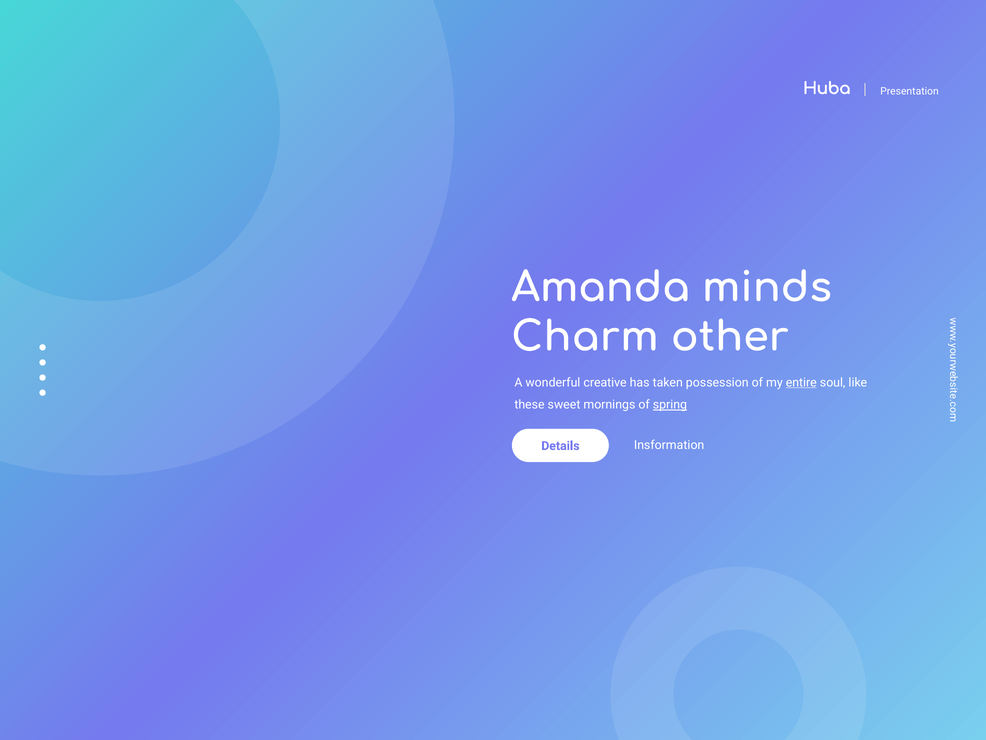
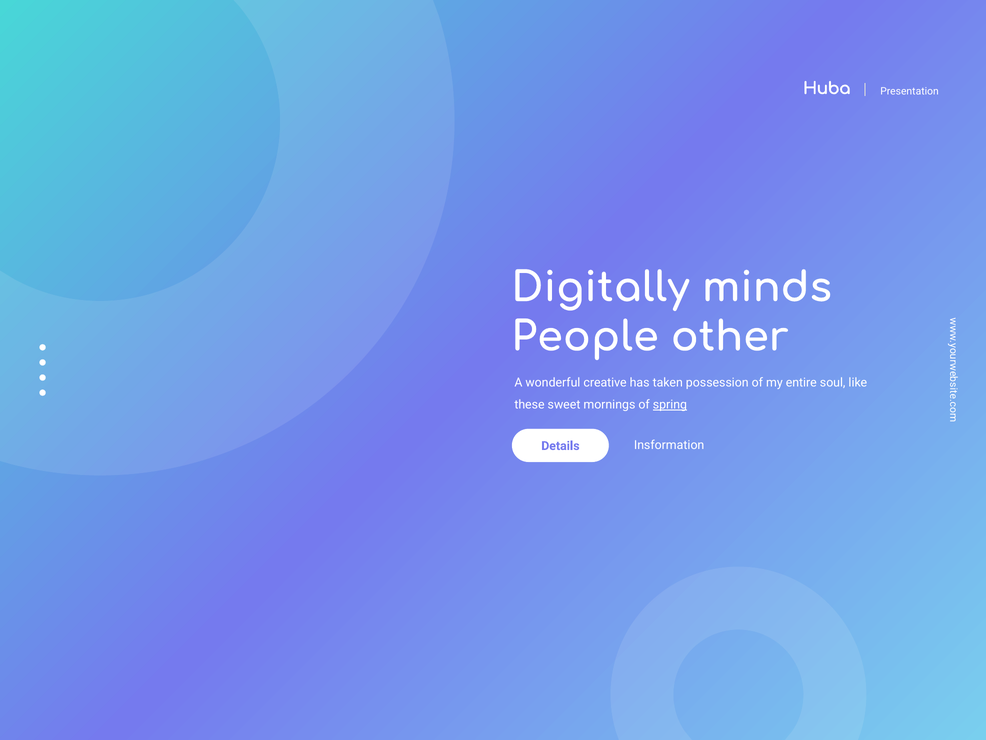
Amanda: Amanda -> Digitally (600, 287)
Charm: Charm -> People (585, 337)
entire underline: present -> none (801, 382)
